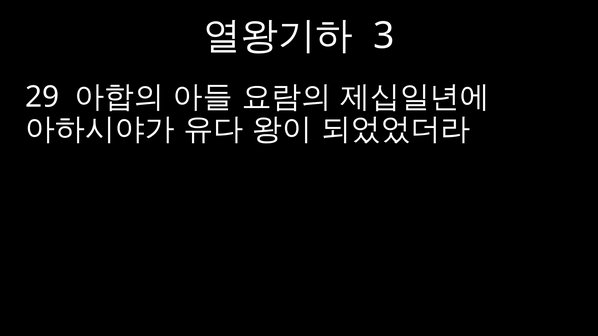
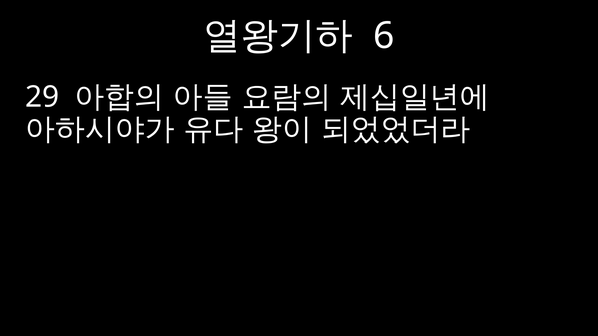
3: 3 -> 6 (384, 36)
